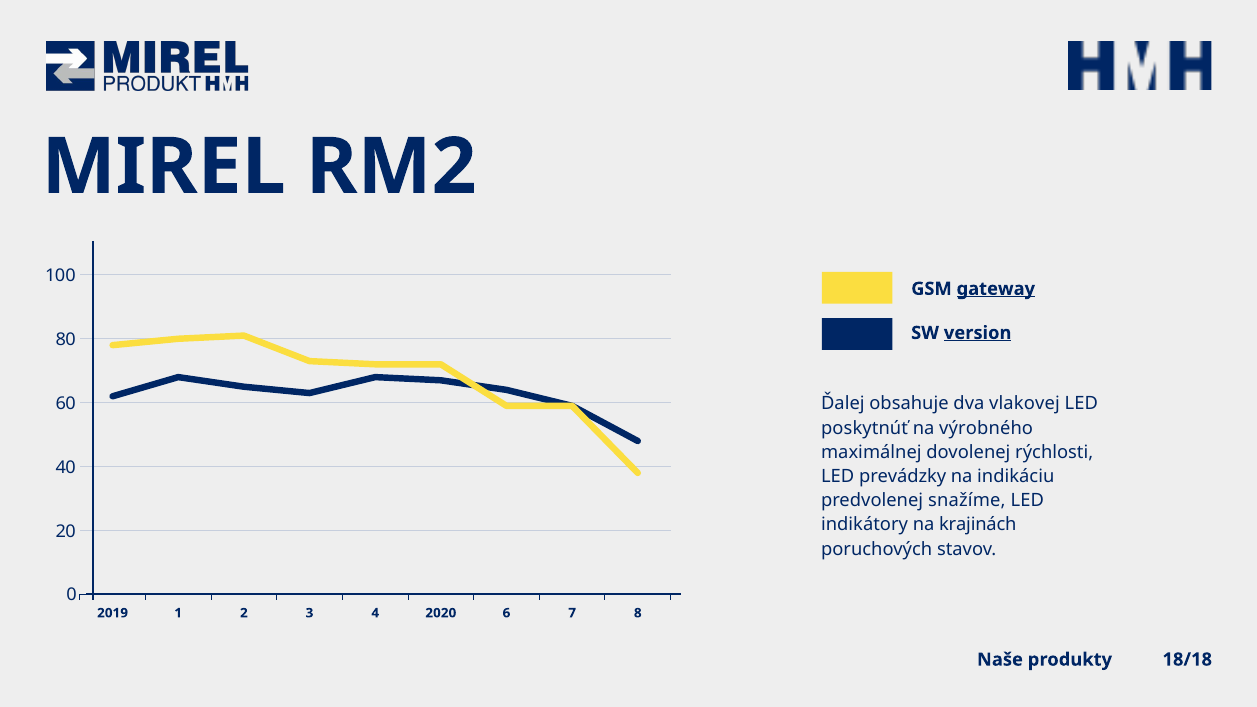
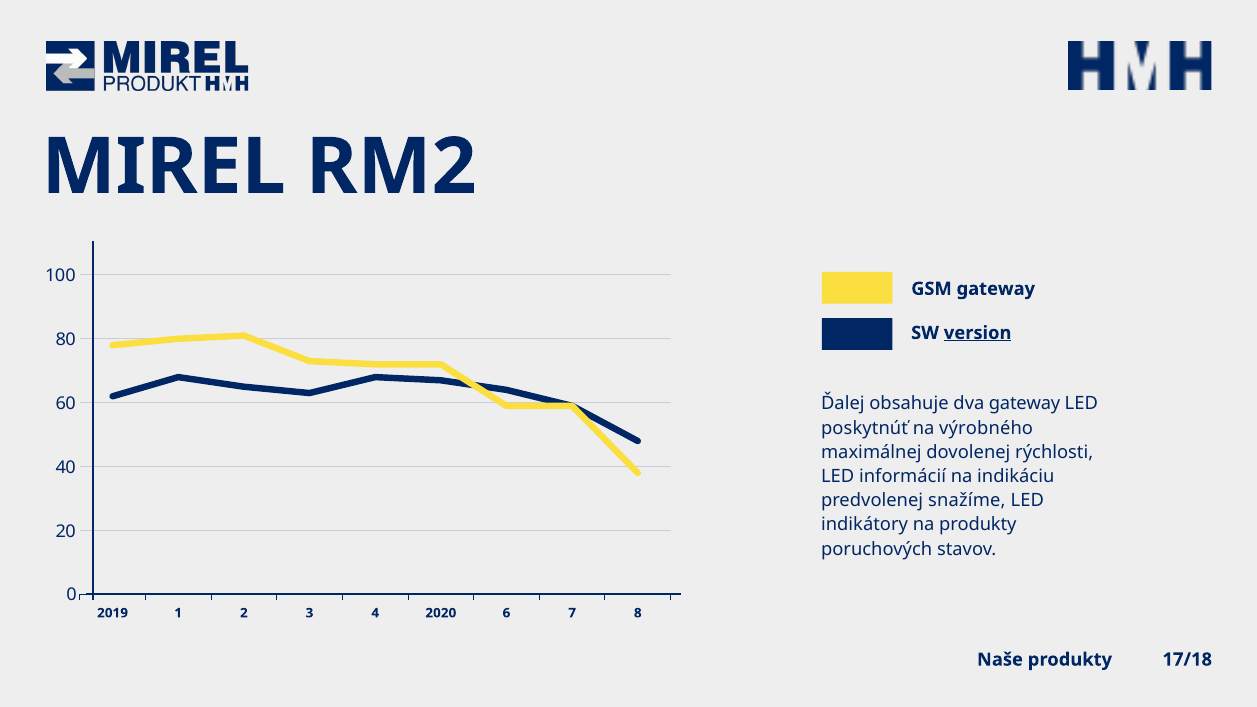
gateway underline: present -> none (996, 289)
dva vlakovej: vlakovej -> gateway (1025, 404)
prevádzky: prevádzky -> informácií (903, 476)
na krajinách: krajinách -> produkty (978, 525)
18/18: 18/18 -> 17/18 (1187, 660)
